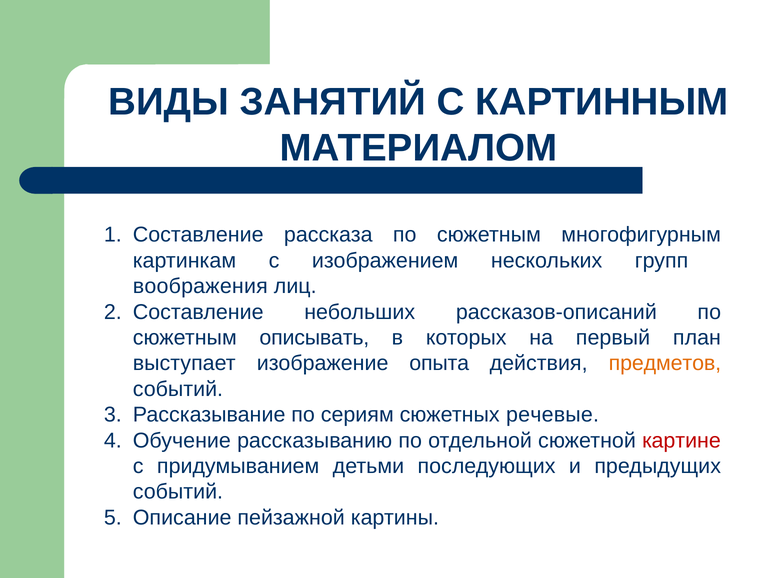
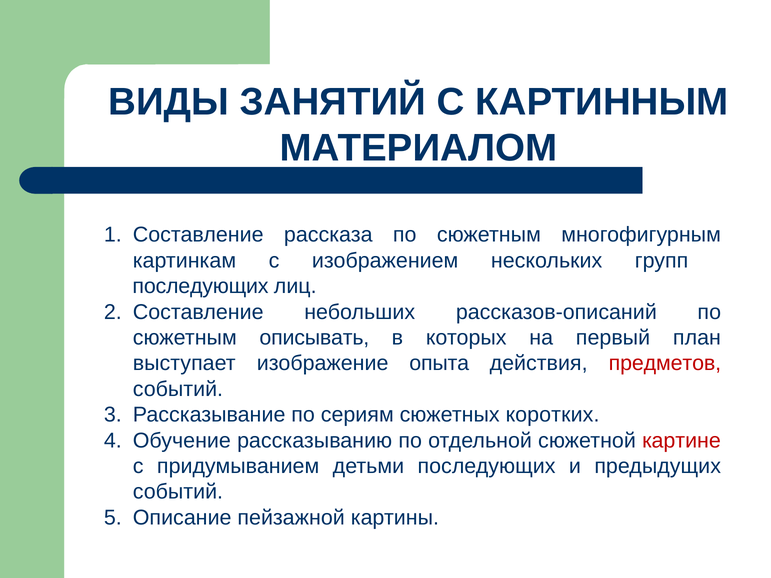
воображения: воображения -> последующих (201, 286)
предметов colour: orange -> red (665, 364)
речевые: речевые -> коротких (553, 415)
